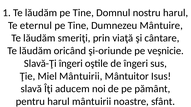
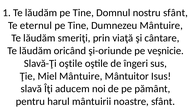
nostru harul: harul -> sfânt (176, 13)
Slavă-Ţi îngeri: îngeri -> oştile (71, 64)
Miel Mântuirii: Mântuirii -> Mântuire (81, 76)
